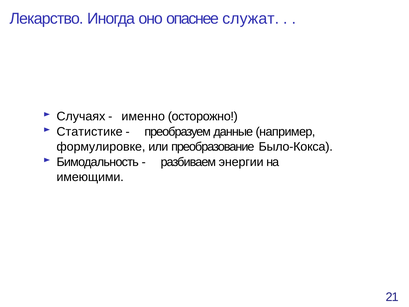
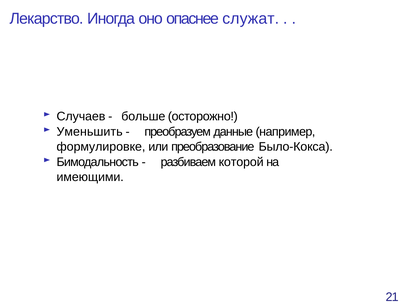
Случаях: Случаях -> Случаев (81, 116)
именно: именно -> больше (143, 116)
Статистике: Статистике -> Уменьшить (90, 132)
энергии: энергии -> которой (241, 162)
